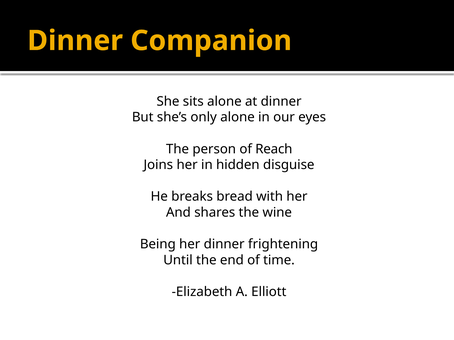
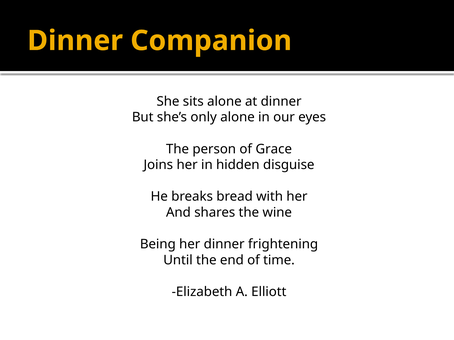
Reach: Reach -> Grace (274, 149)
